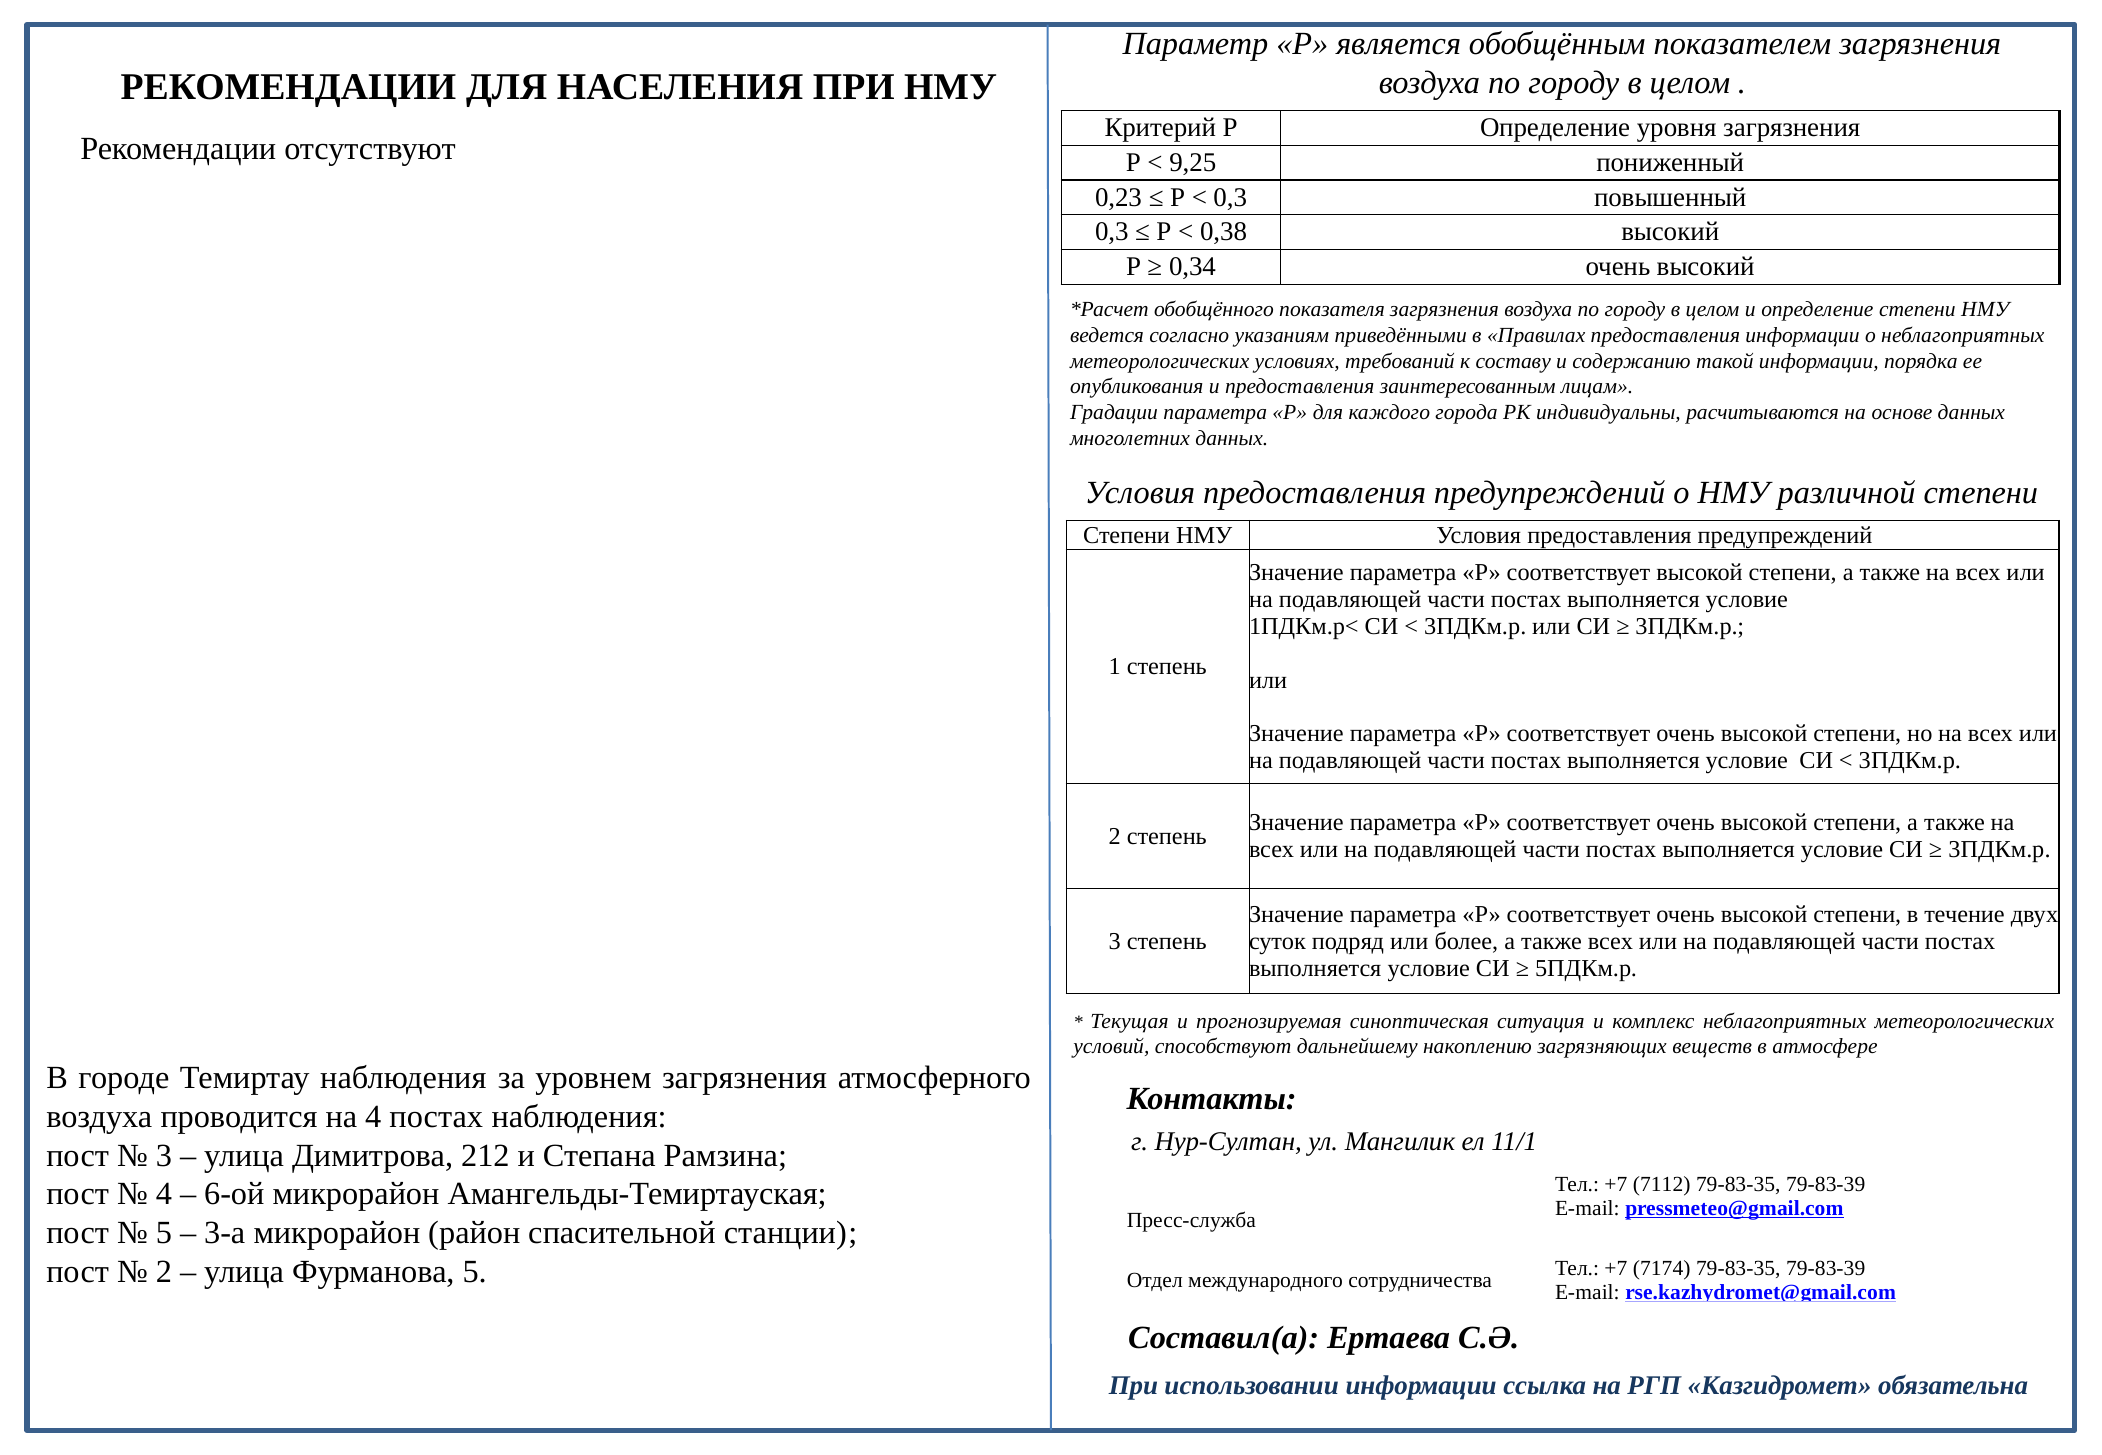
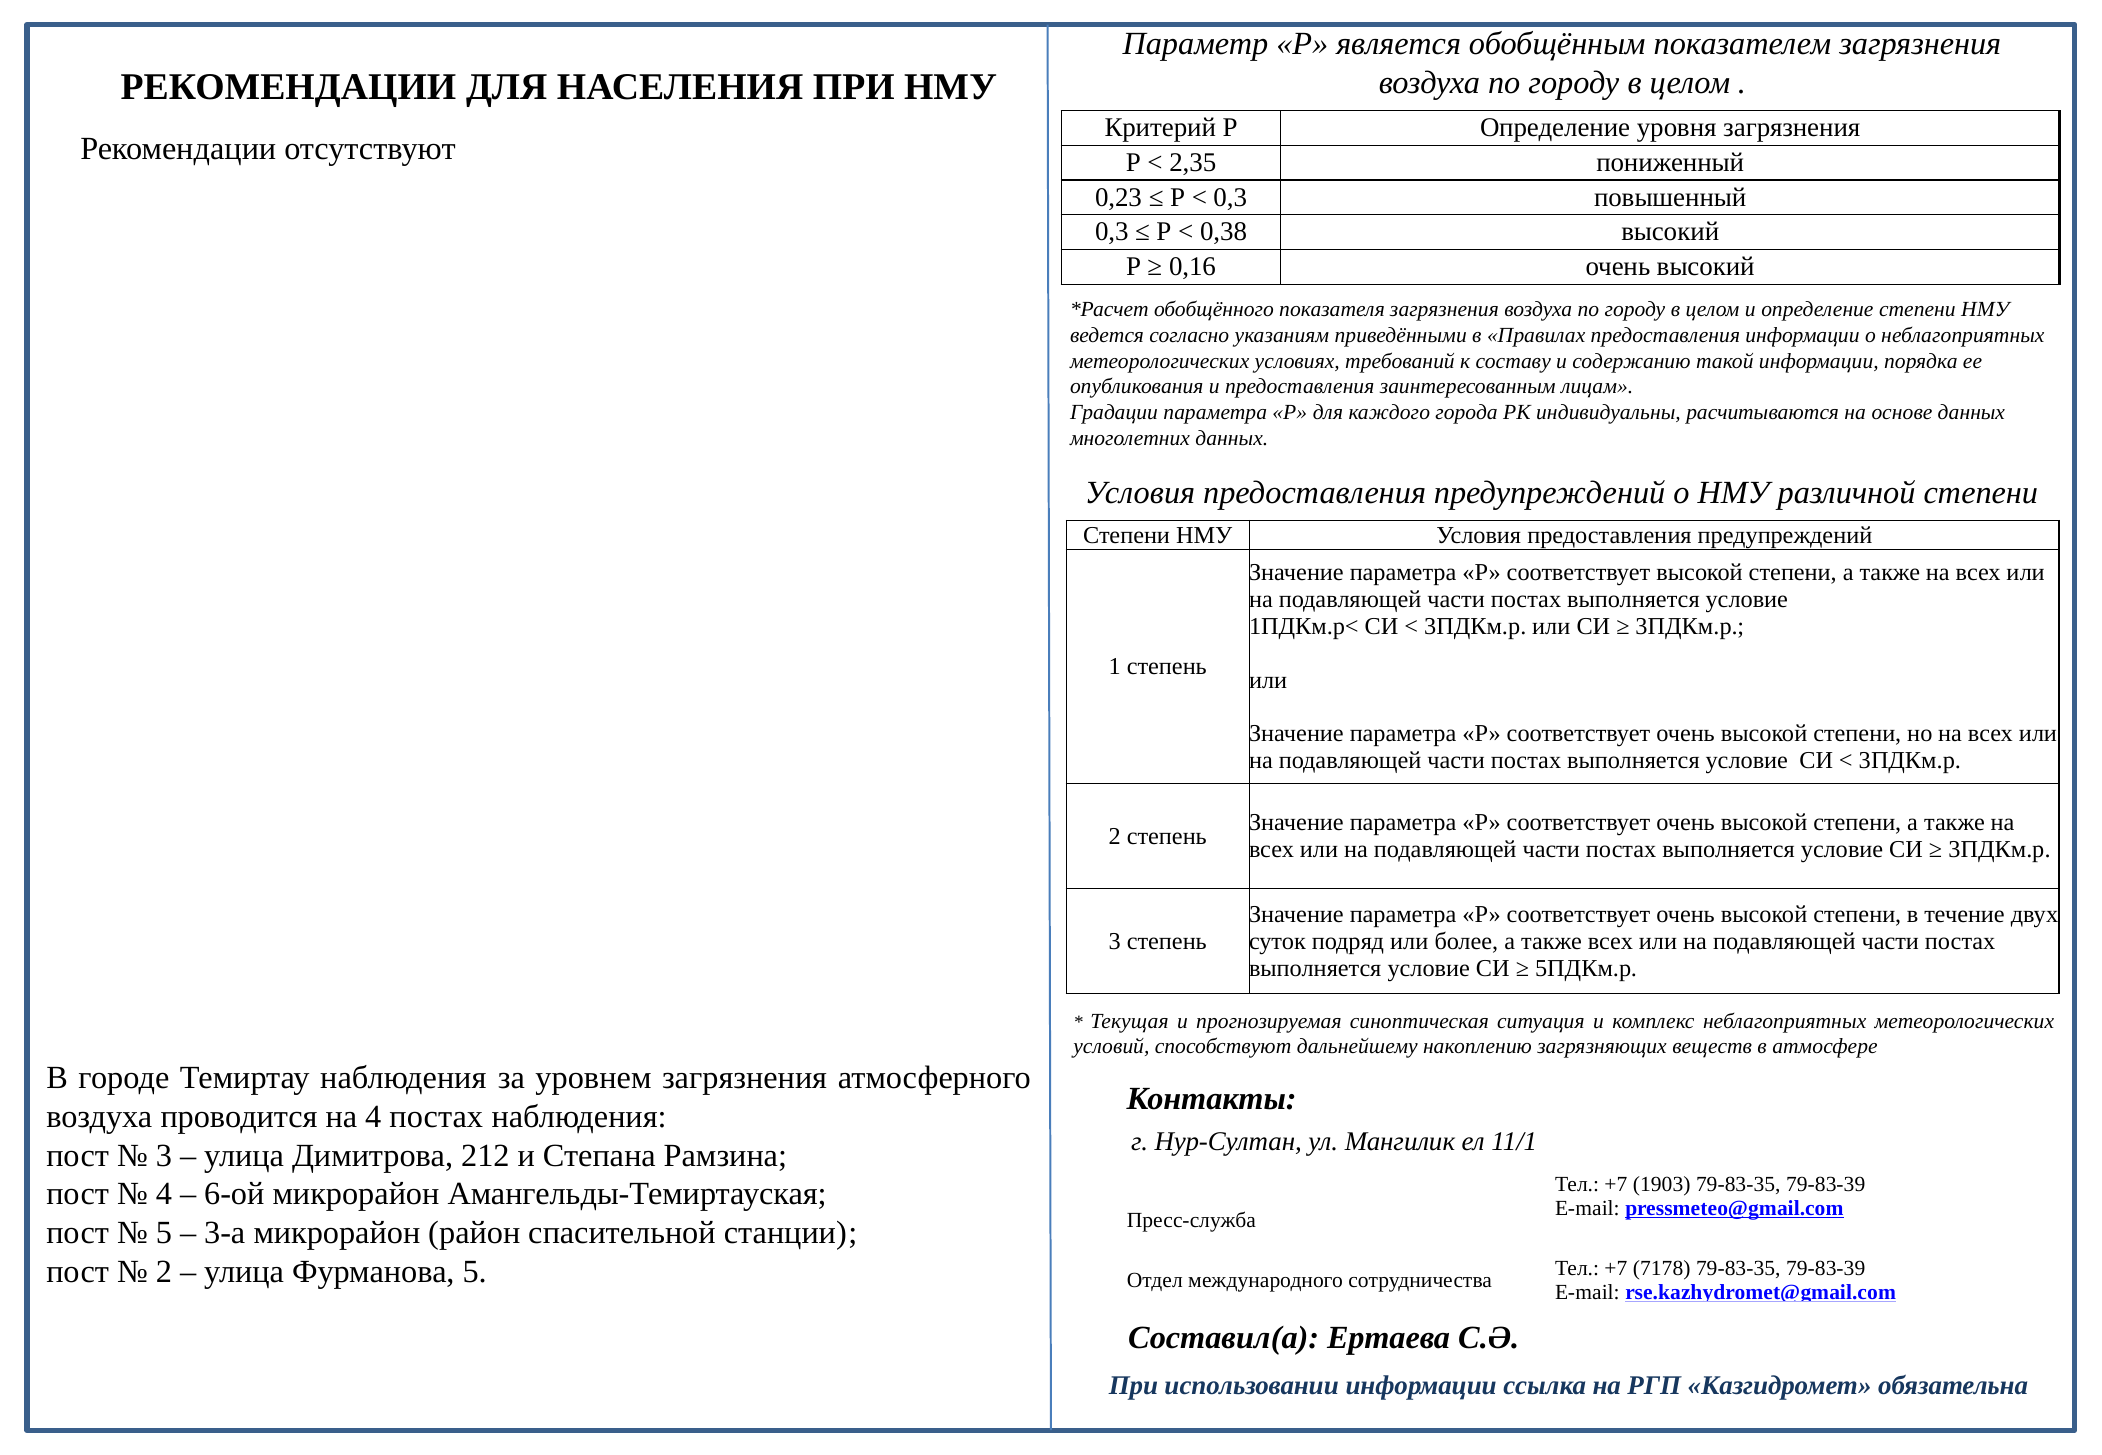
9,25: 9,25 -> 2,35 (1193, 163)
0,34: 0,34 -> 0,16 (1193, 267)
7112: 7112 -> 1903 (1662, 1184)
7174: 7174 -> 7178 (1662, 1269)
